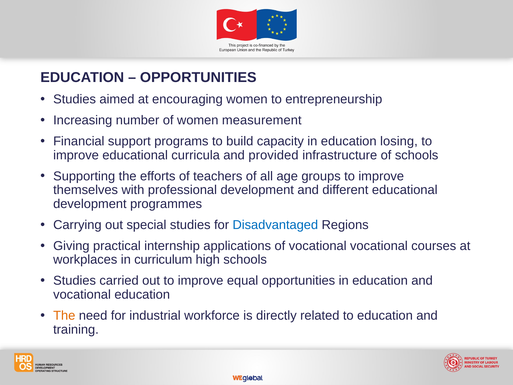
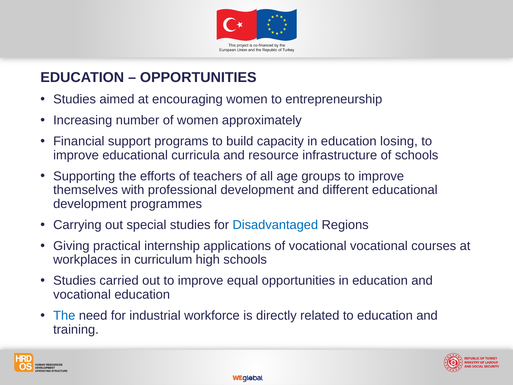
measurement: measurement -> approximately (262, 120)
provided: provided -> resource (274, 155)
The colour: orange -> blue (64, 315)
